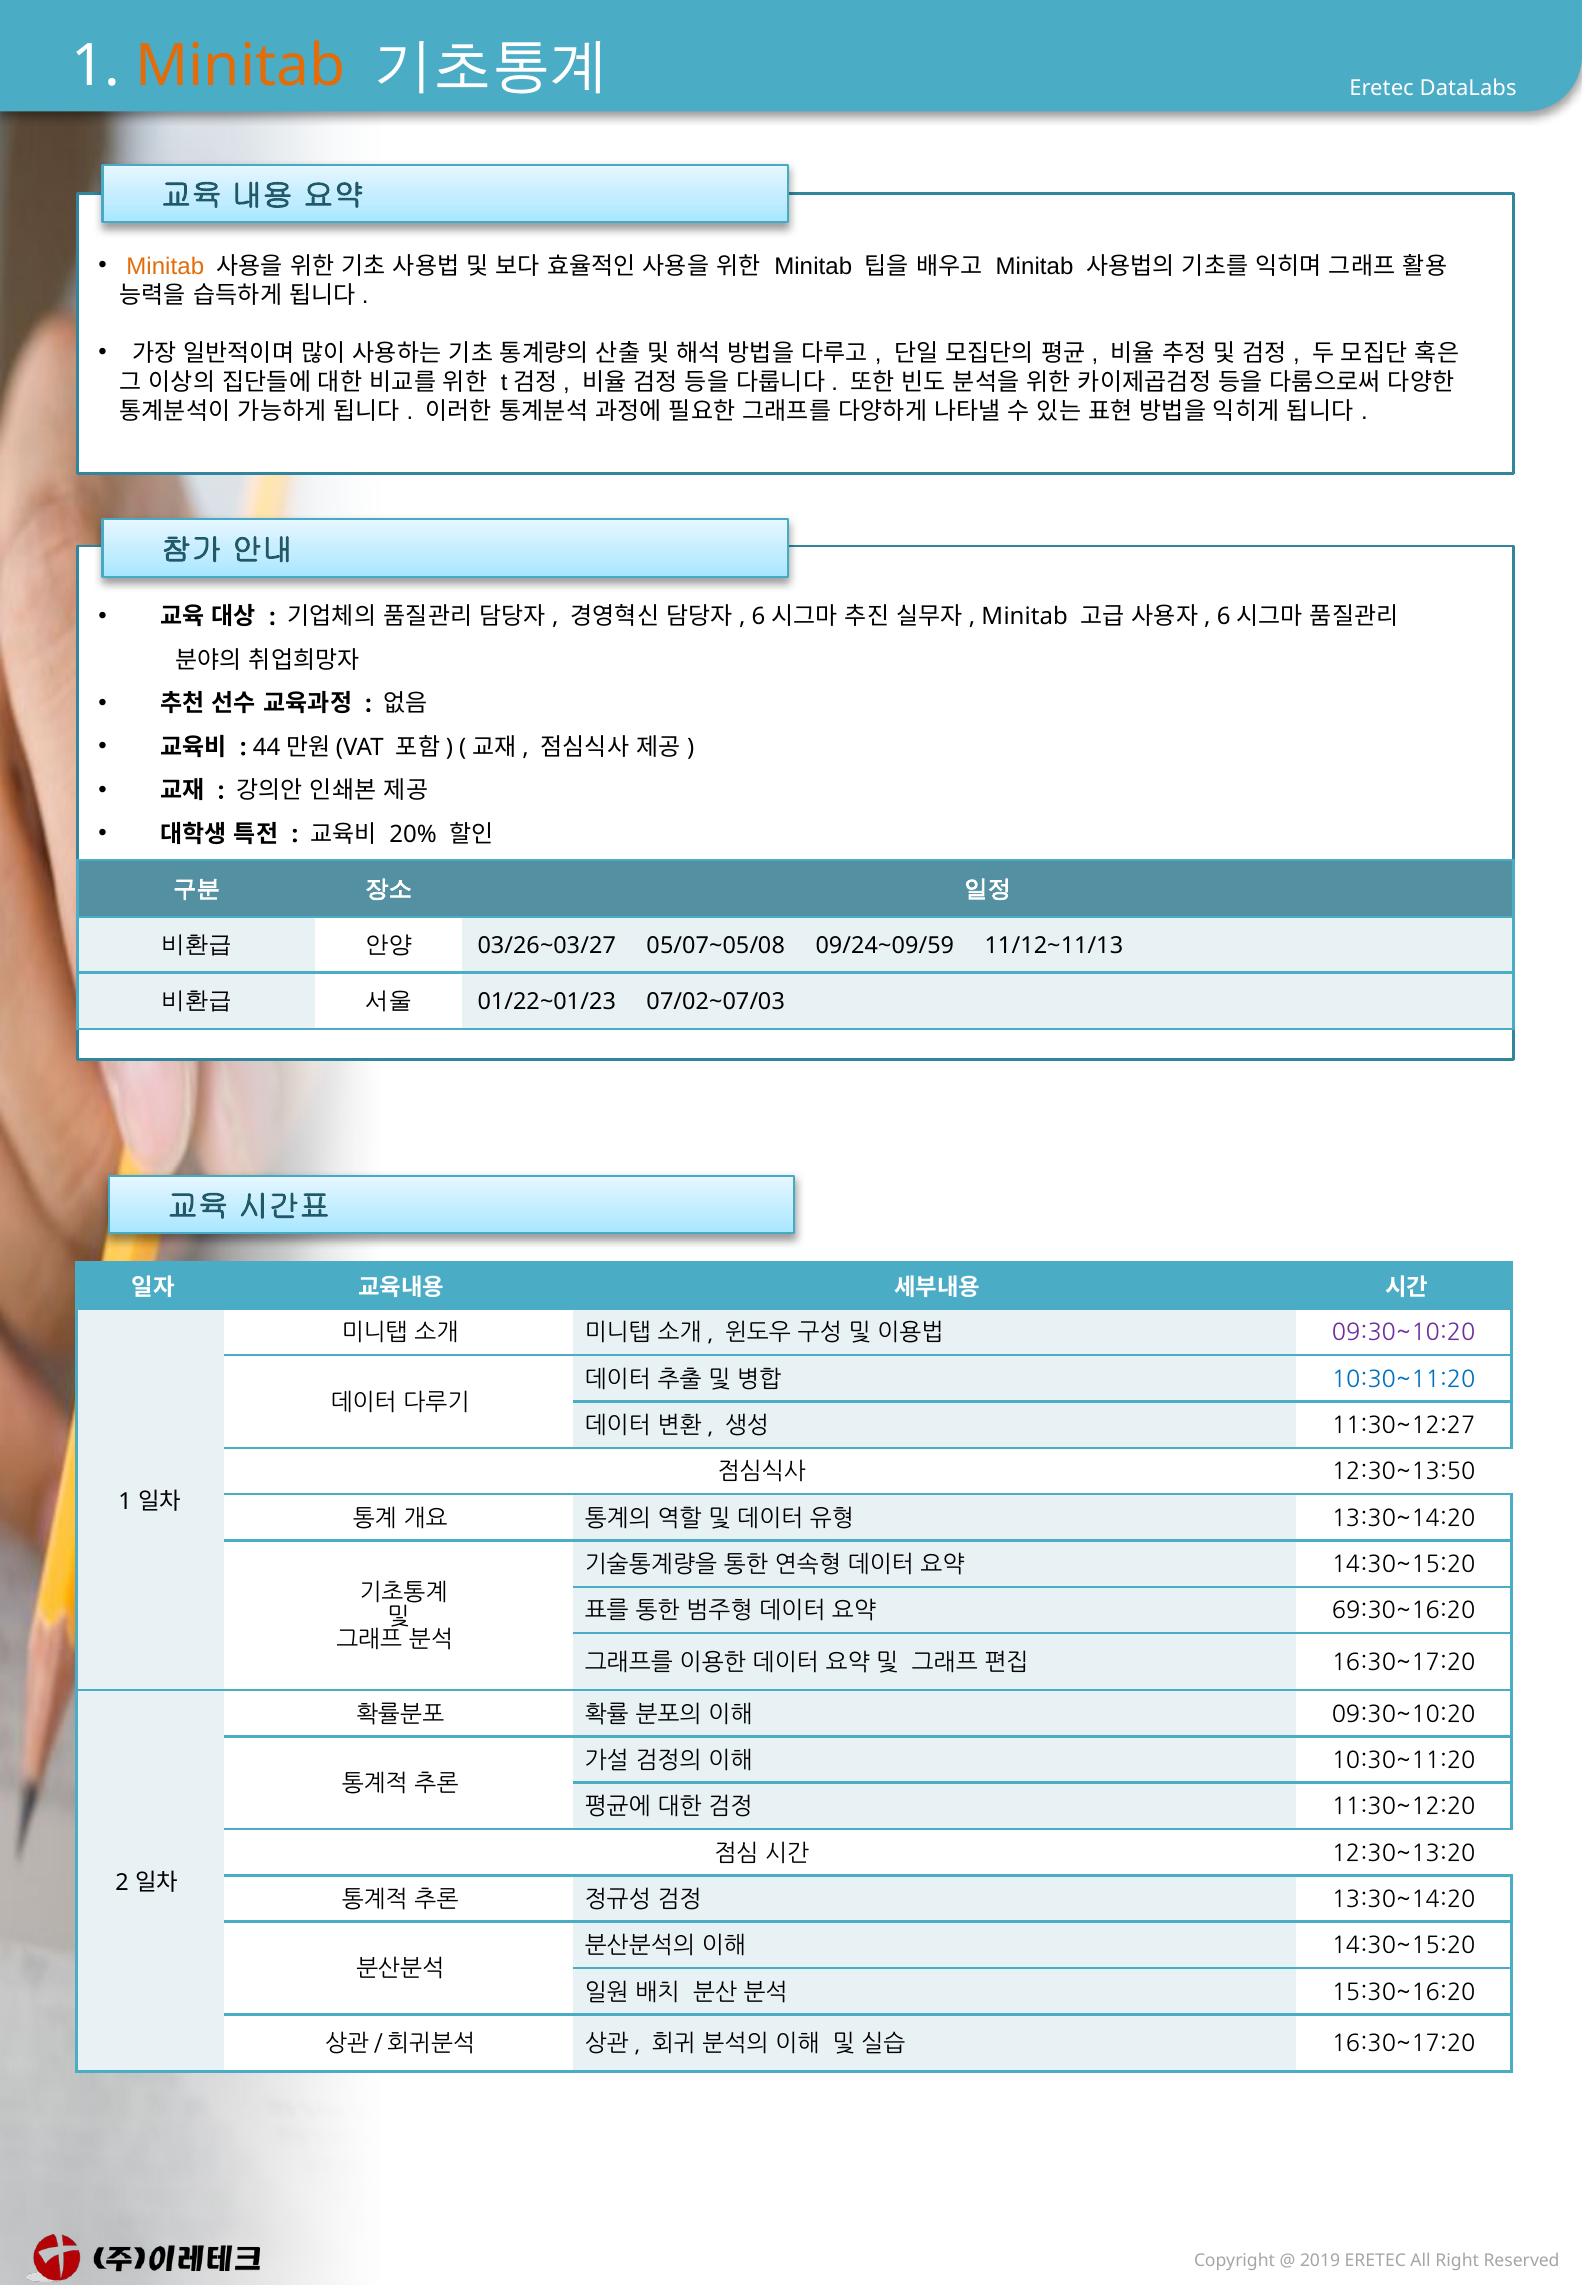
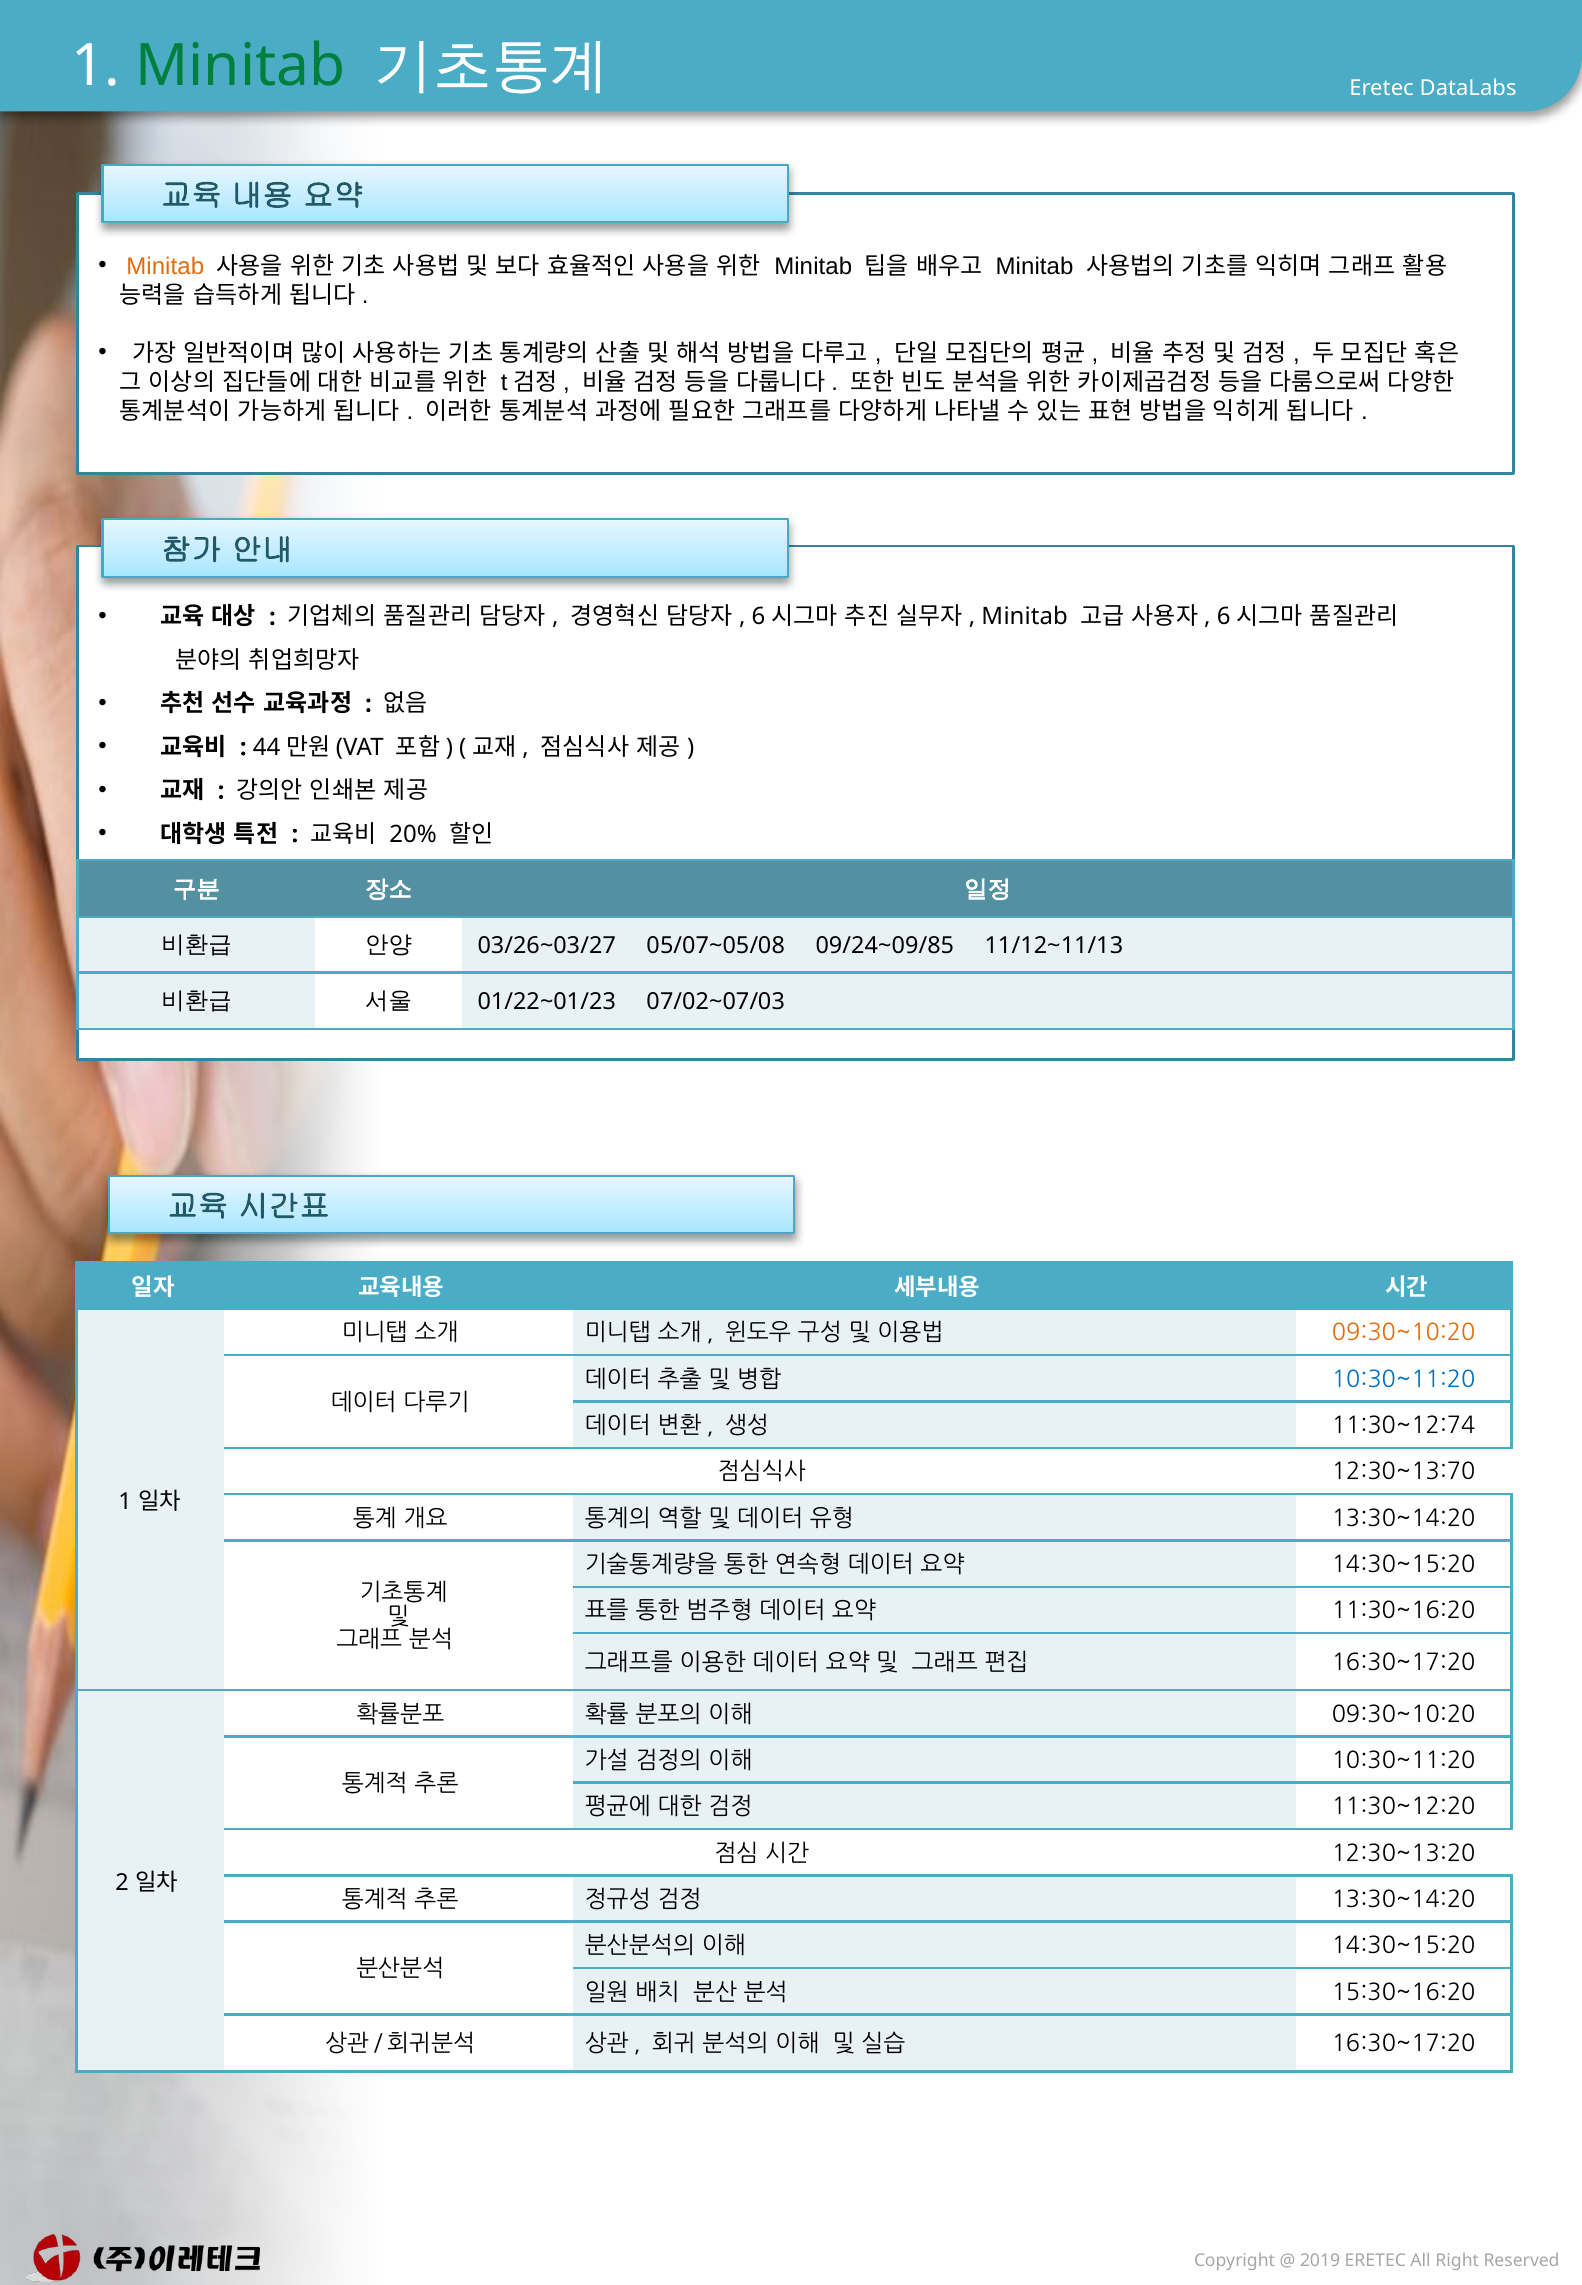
Minitab colour: orange -> green (241, 66)
09/24~09/59: 09/24~09/59 -> 09/24~09/85 (885, 946)
09:30~10:20 colour: purple -> orange (1404, 1333)
11:30~12:27: 11:30~12:27 -> 11:30~12:74 (1404, 1426)
12:30~13:50: 12:30~13:50 -> 12:30~13:70 (1404, 1472)
69:30~16:20: 69:30~16:20 -> 11:30~16:20 (1404, 1611)
